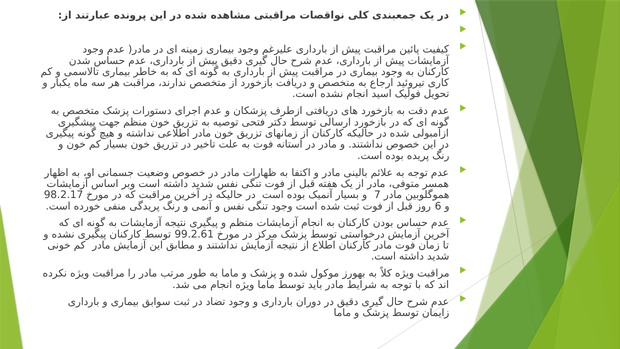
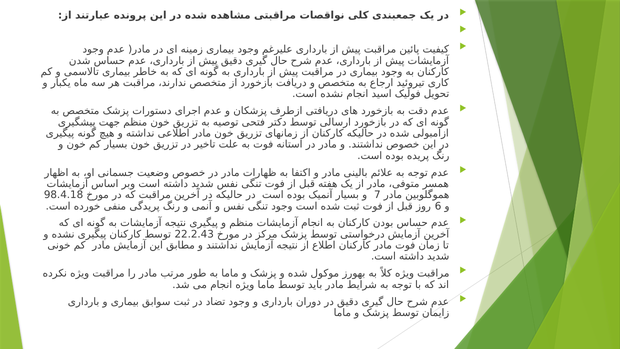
98.2.17: 98.2.17 -> 98.4.18 (64, 195)
99.2.61: 99.2.61 -> 22.2.43 (194, 234)
